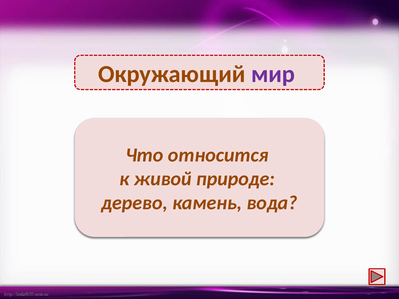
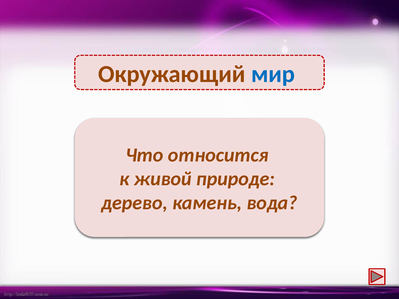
мир colour: purple -> blue (273, 74)
